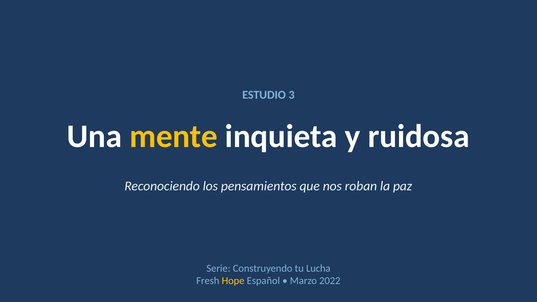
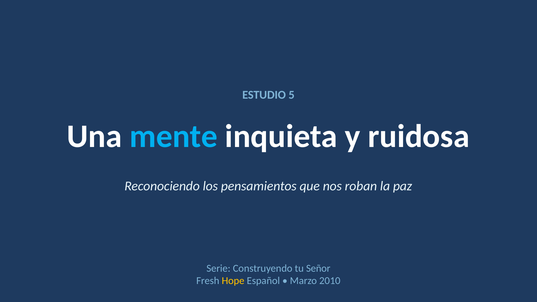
3: 3 -> 5 (292, 95)
mente colour: yellow -> light blue (174, 137)
Lucha: Lucha -> Señor (318, 268)
2022: 2022 -> 2010 (330, 281)
